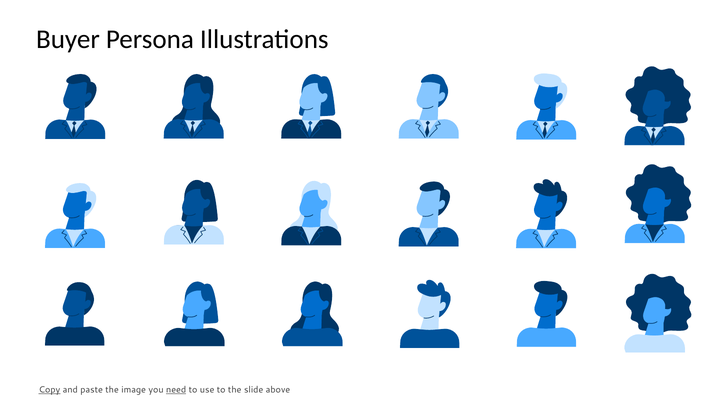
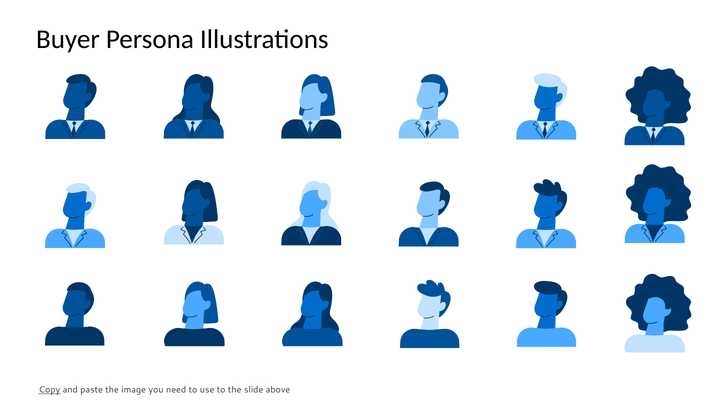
need underline: present -> none (176, 390)
